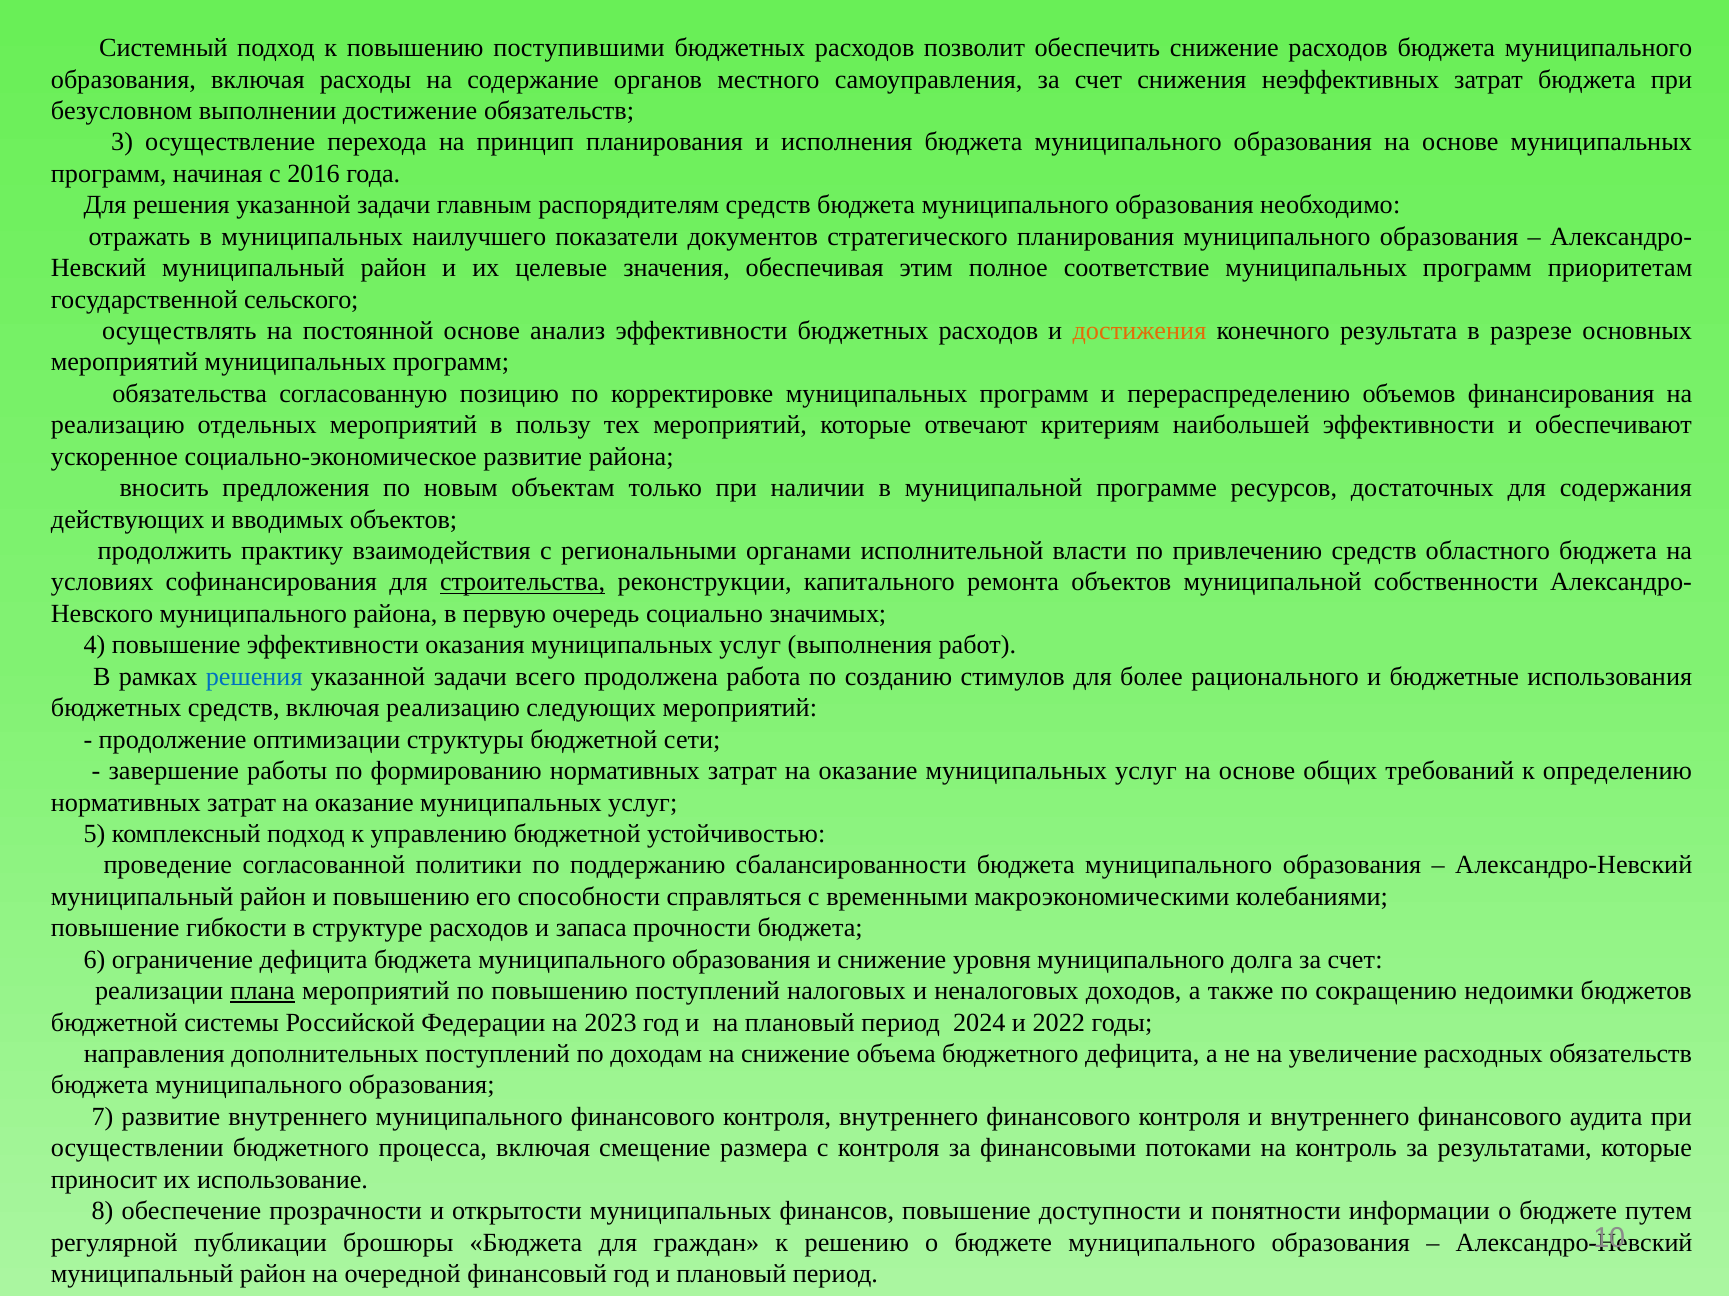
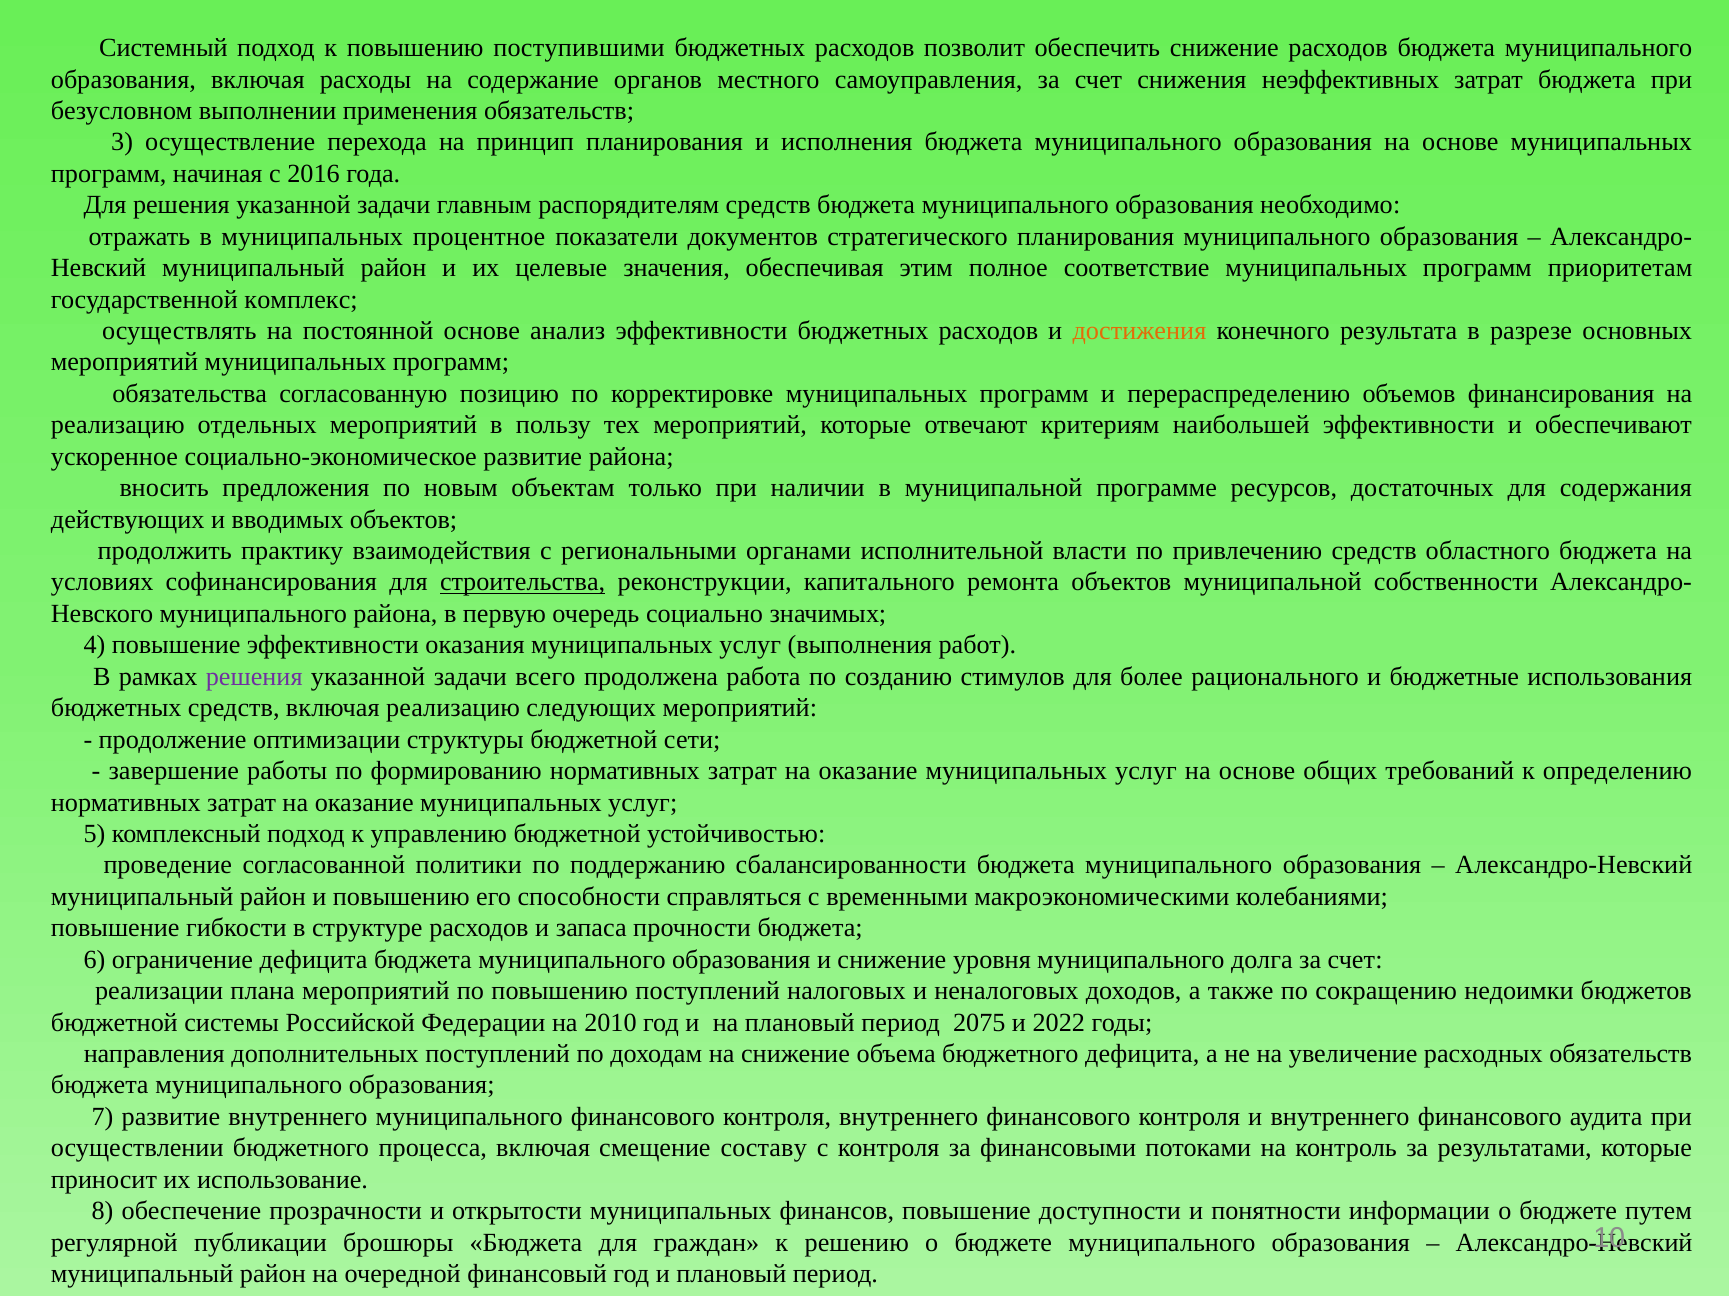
достижение: достижение -> применения (410, 111)
наилучшего: наилучшего -> процентное (479, 237)
сельского: сельского -> комплекс (301, 300)
решения colour: blue -> purple (254, 677)
плана underline: present -> none (263, 992)
2023: 2023 -> 2010 (610, 1023)
2024: 2024 -> 2075 (979, 1023)
размера: размера -> составу (764, 1149)
